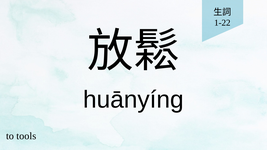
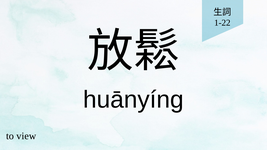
tools: tools -> view (26, 136)
